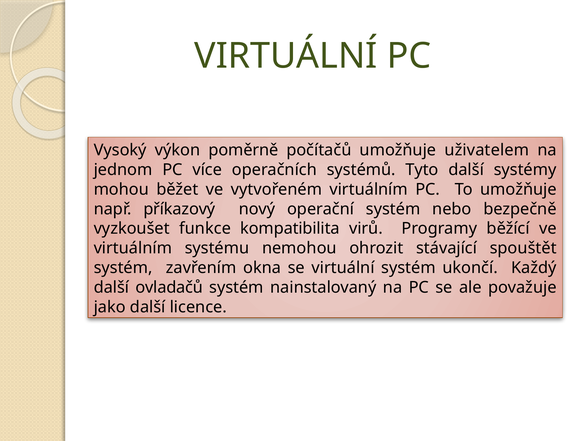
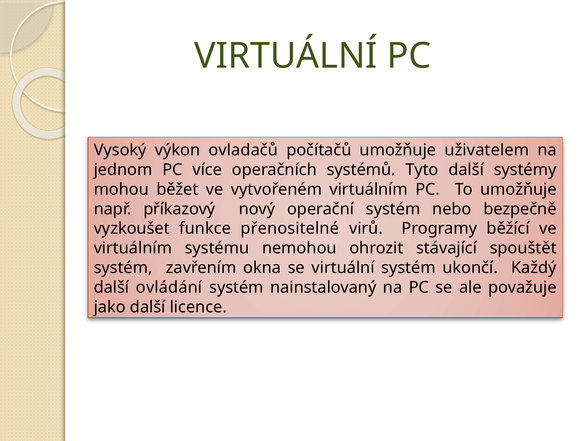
poměrně: poměrně -> ovladačů (243, 150)
kompatibilita: kompatibilita -> přenositelné (290, 229)
ovladačů: ovladačů -> ovládání (169, 287)
